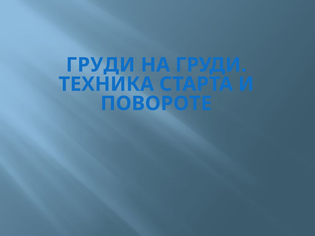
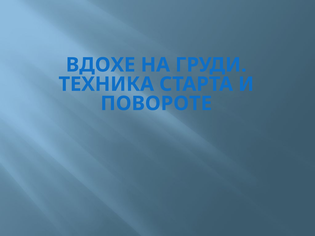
ГРУДИ: ГРУДИ -> ВДОХЕ (101, 65)
